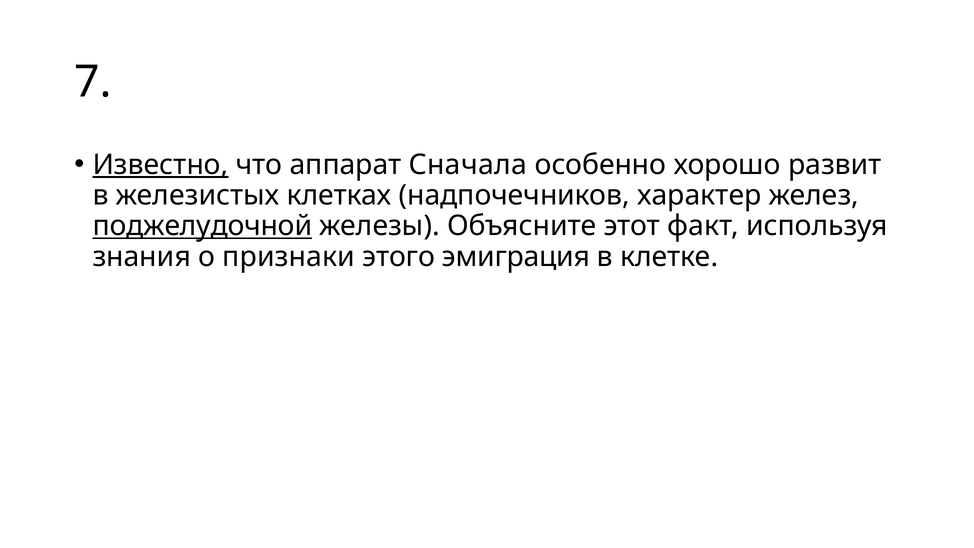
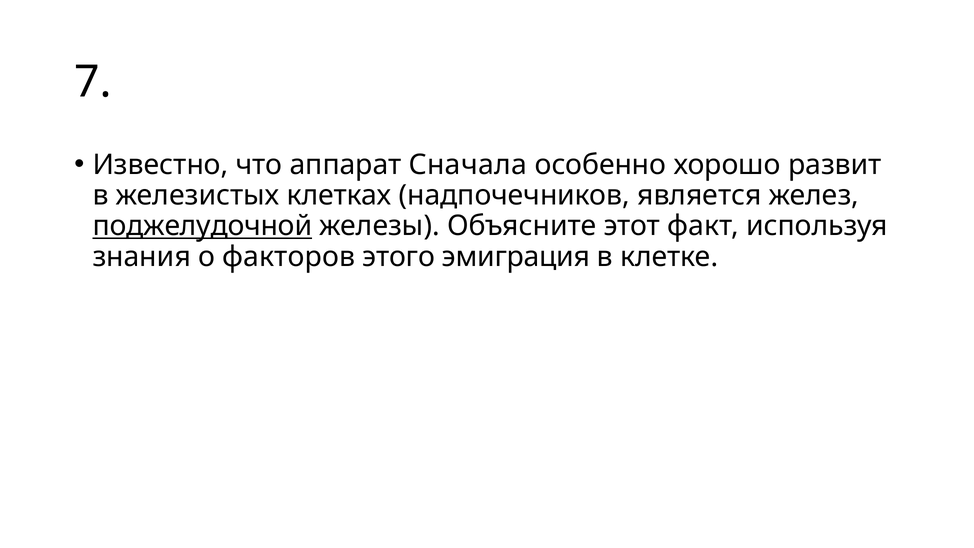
Известно underline: present -> none (160, 165)
характер: характер -> является (699, 195)
признаки: признаки -> факторов (289, 257)
